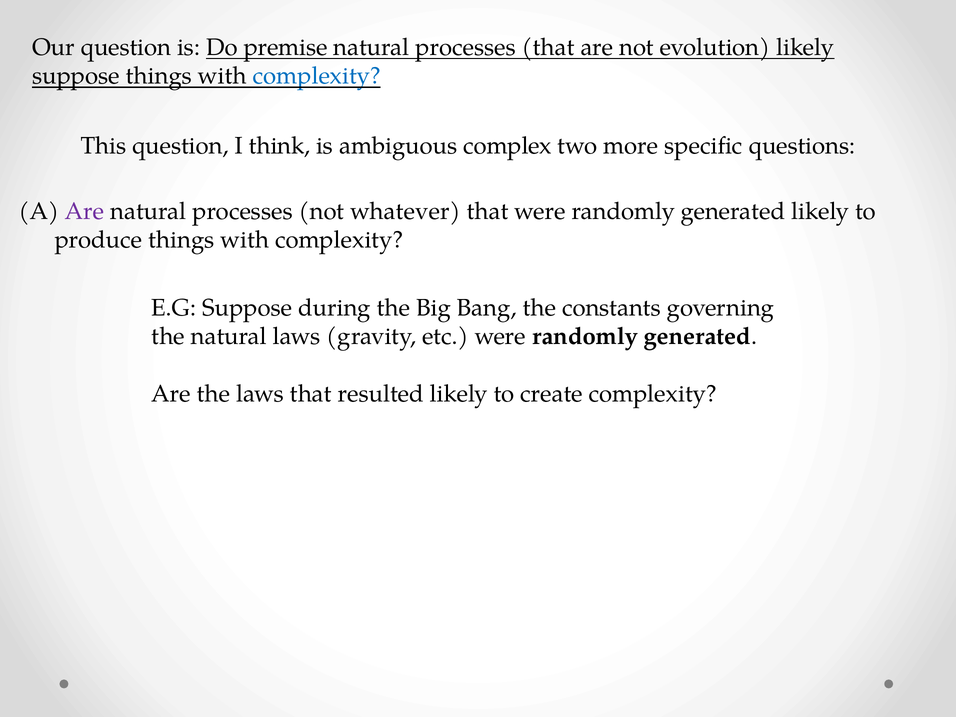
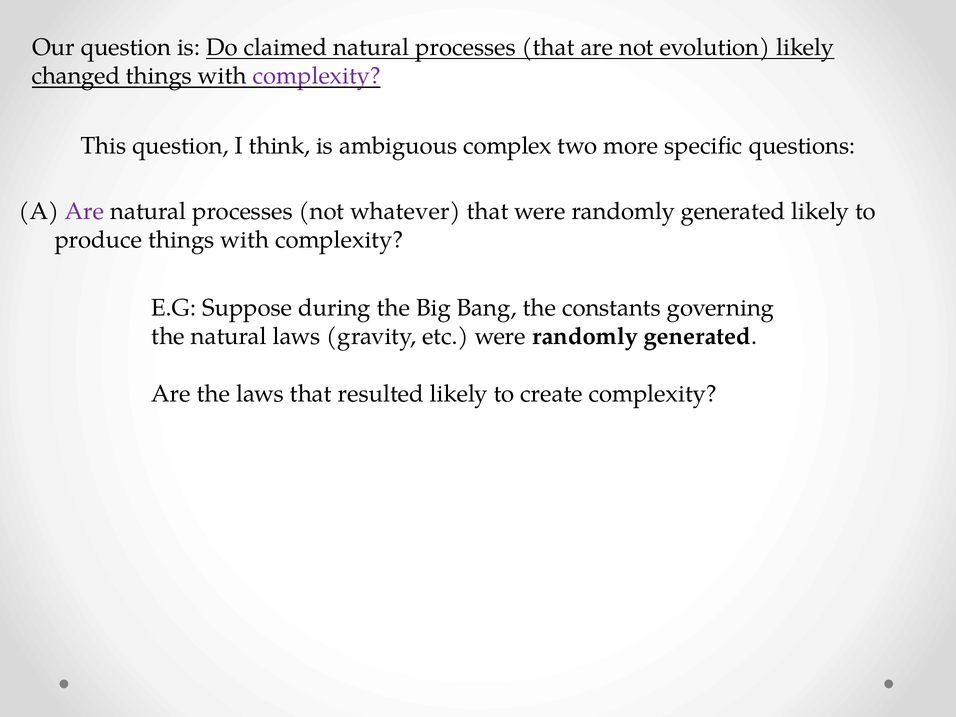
premise: premise -> claimed (285, 47)
suppose: suppose -> changed (76, 76)
complexity colour: blue -> purple (317, 76)
